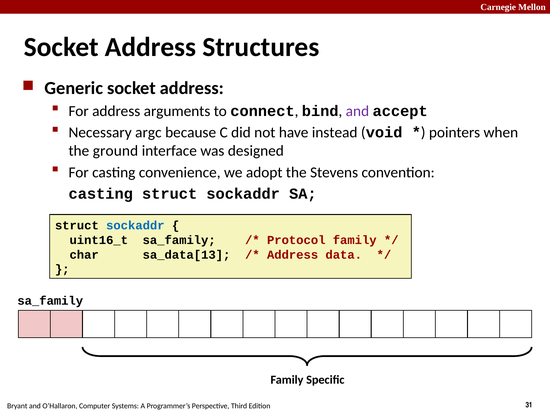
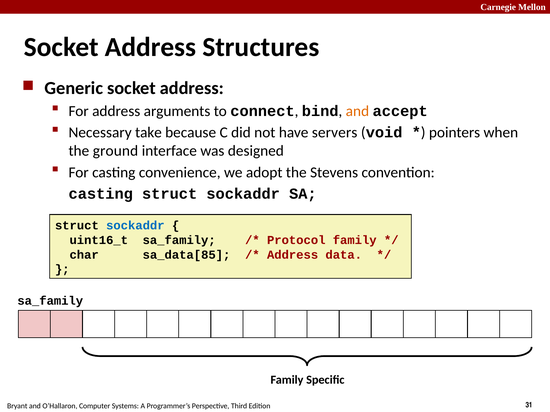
and colour: purple -> orange (357, 111)
argc: argc -> take (148, 133)
instead: instead -> servers (335, 133)
sa_data[13: sa_data[13 -> sa_data[85 (187, 255)
